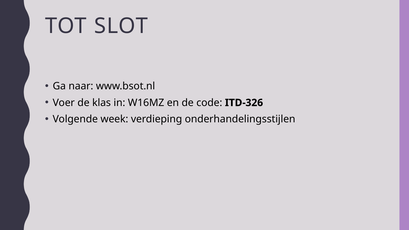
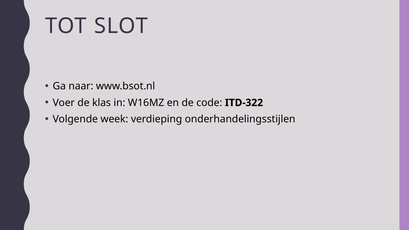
ITD-326: ITD-326 -> ITD-322 (244, 103)
